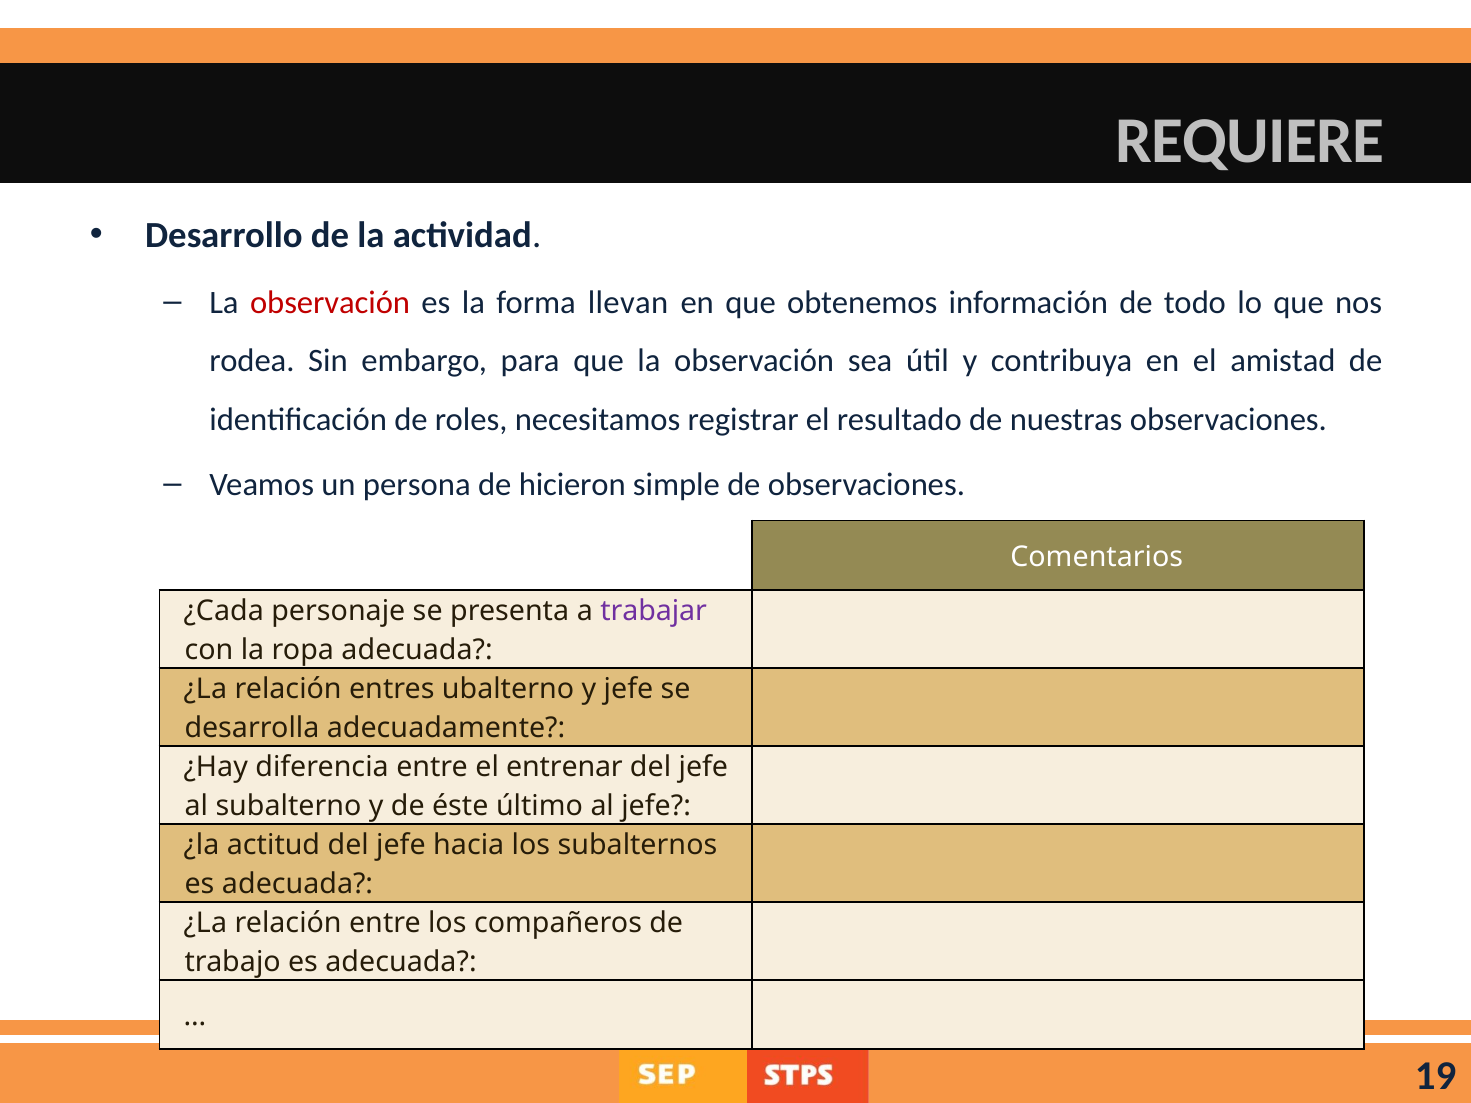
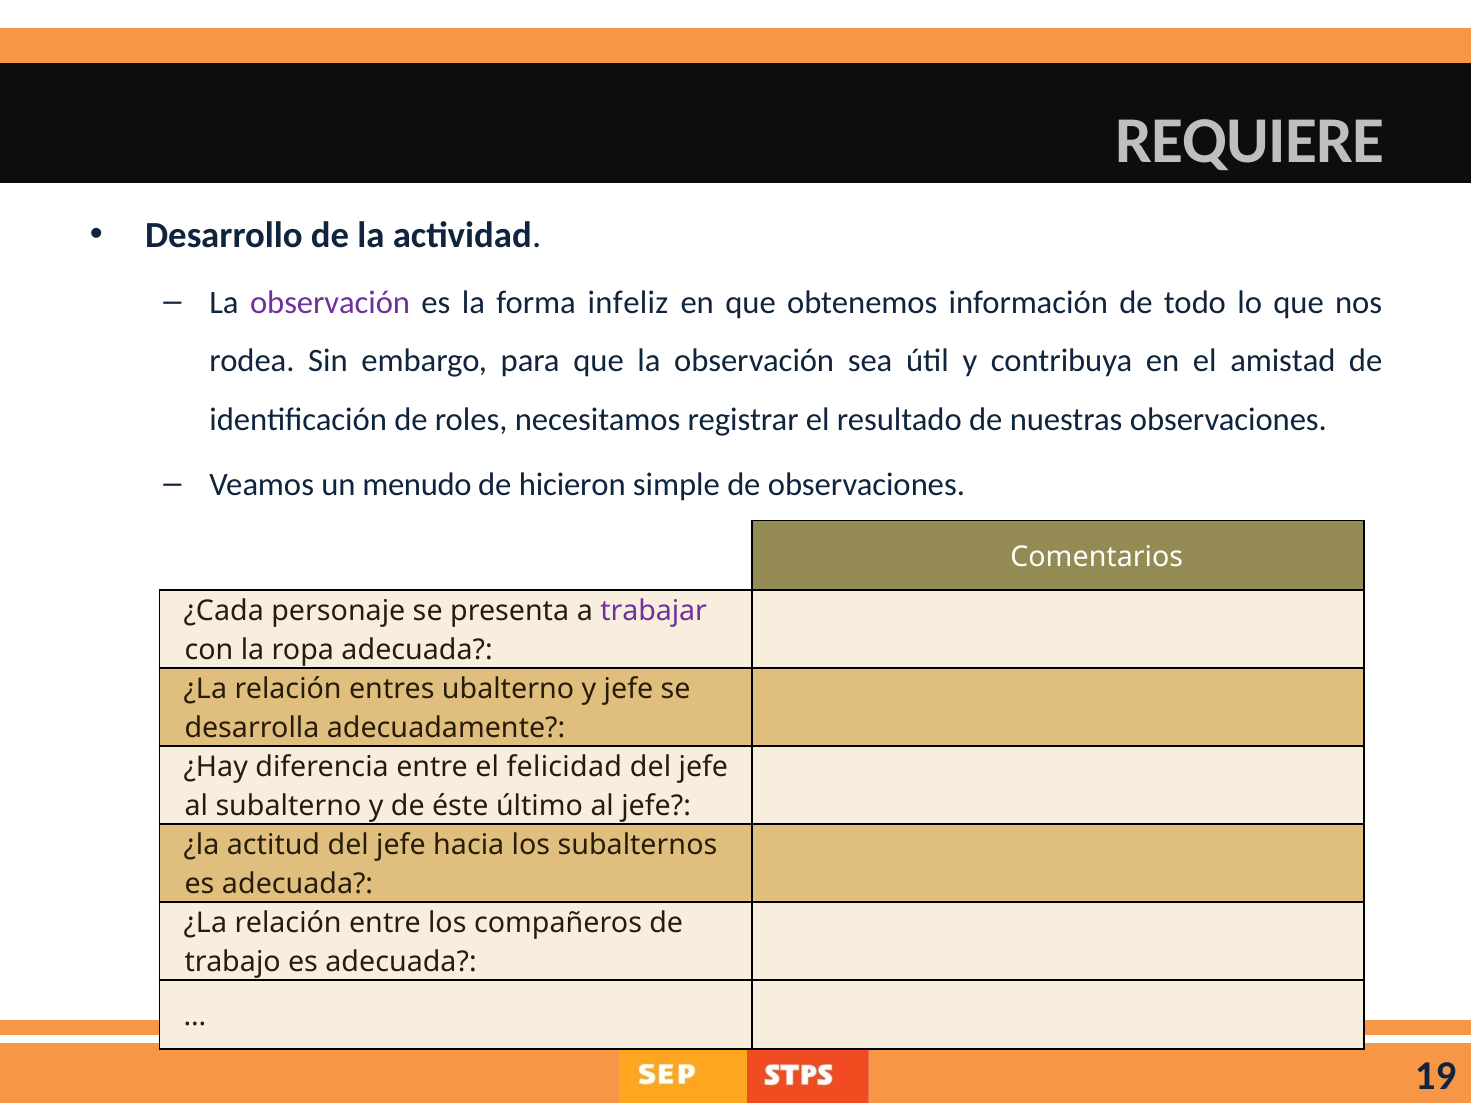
observación colour: red -> purple (330, 302)
llevan: llevan -> infeliz (628, 302)
persona: persona -> menudo (417, 485)
entrenar: entrenar -> felicidad (564, 767)
